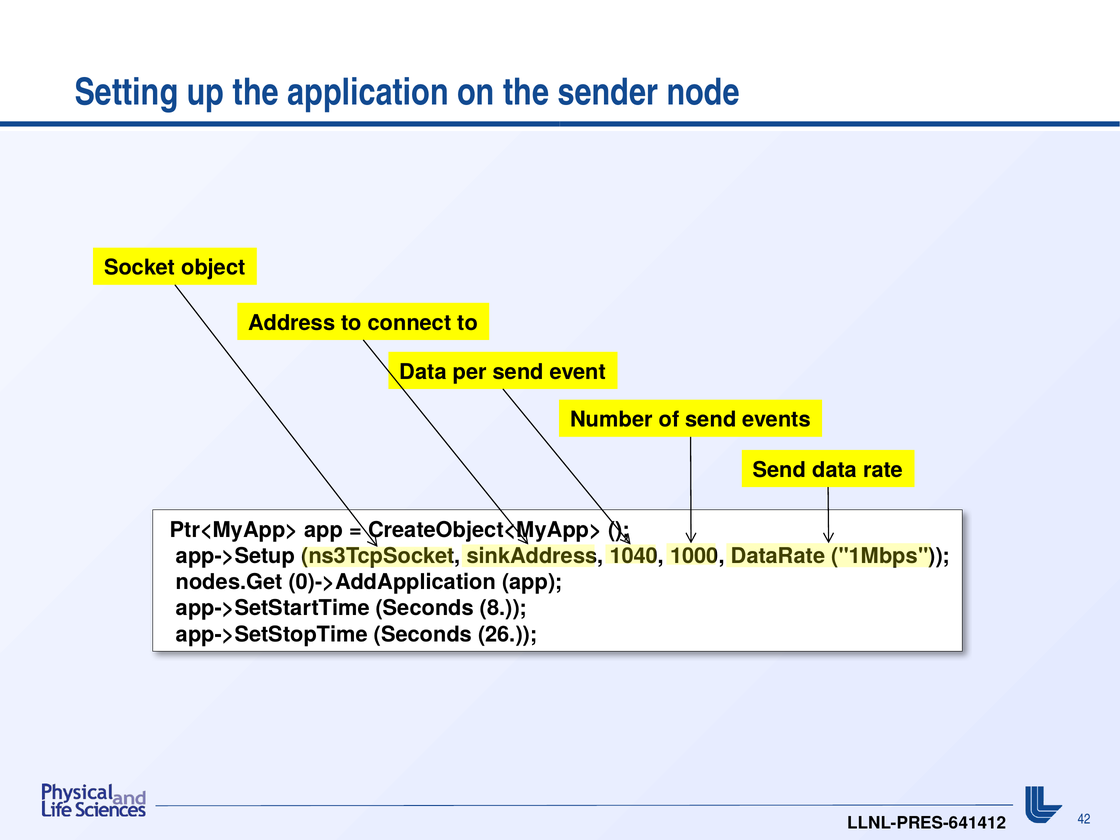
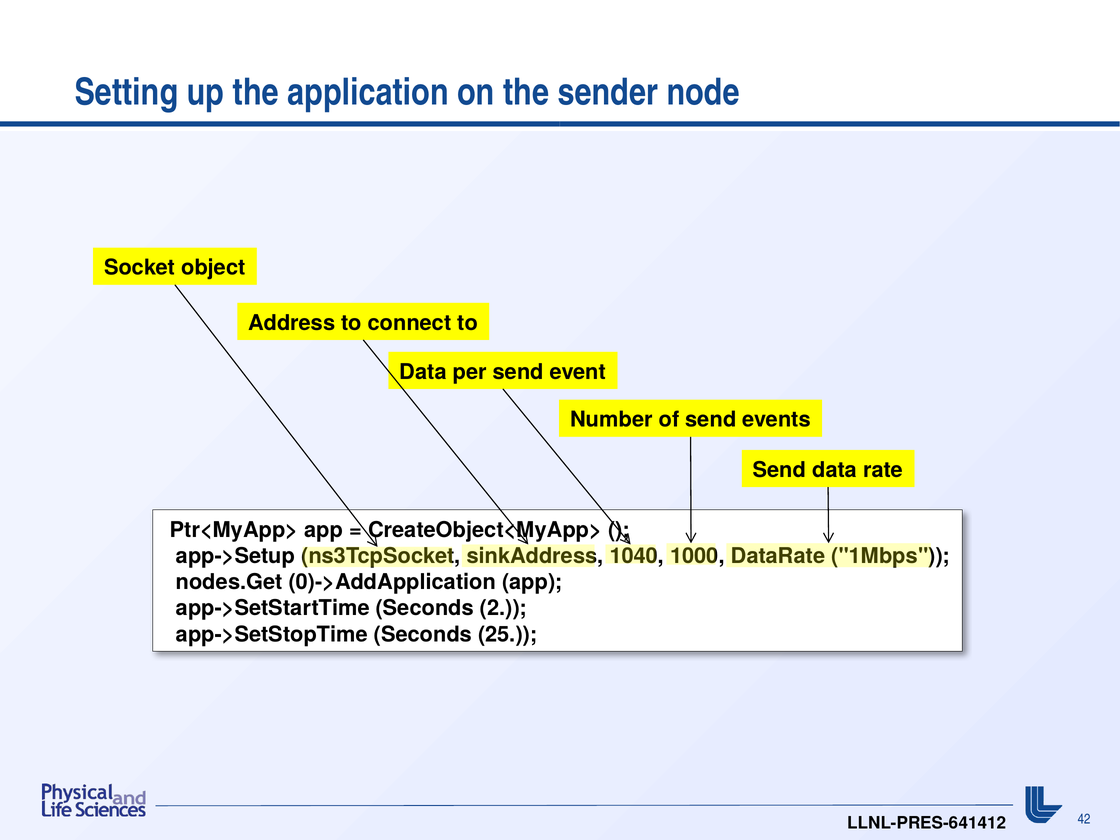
8: 8 -> 2 (503, 608)
26: 26 -> 25 (508, 634)
